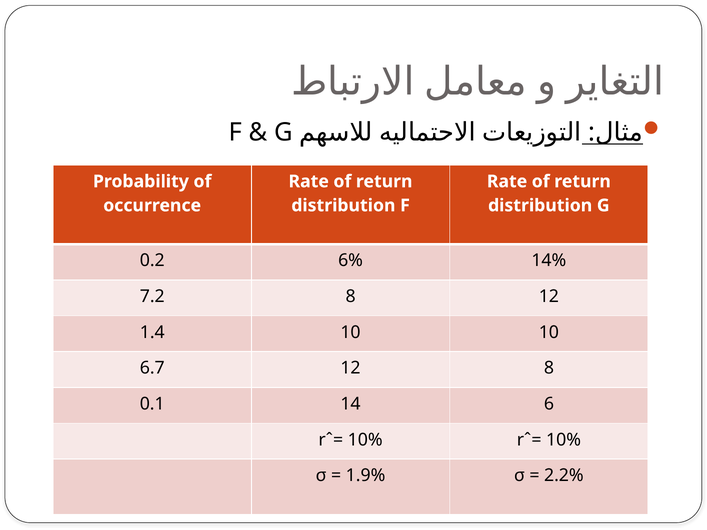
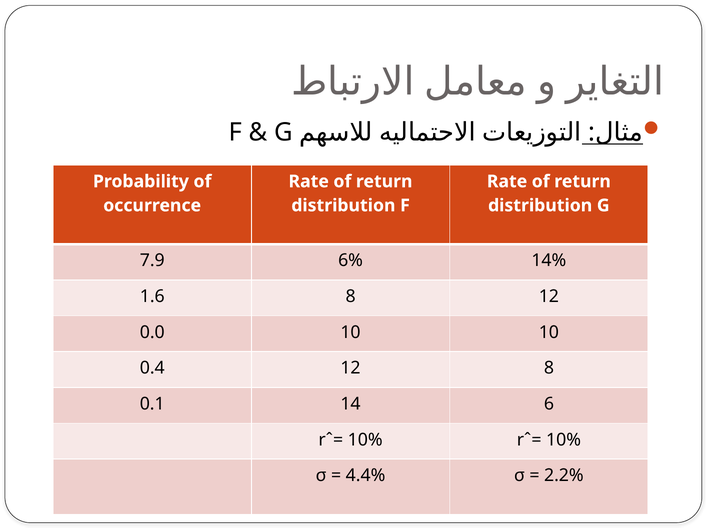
0.2: 0.2 -> 7.9 (152, 261)
7.2: 7.2 -> 1.6 (152, 297)
1.4: 1.4 -> 0.0 (152, 332)
6.7: 6.7 -> 0.4 (152, 368)
1.9%: 1.9% -> 4.4% (366, 476)
